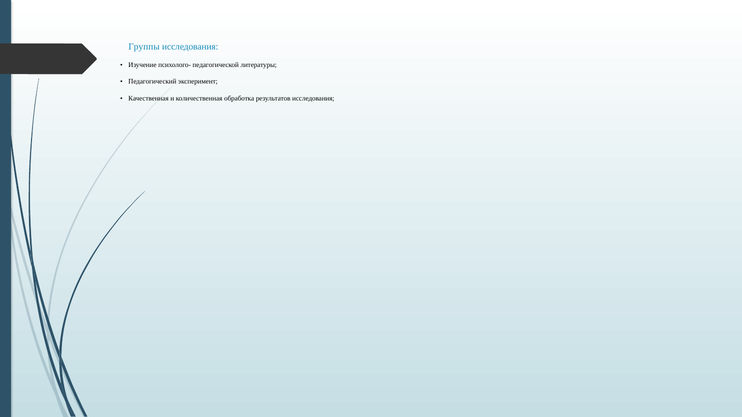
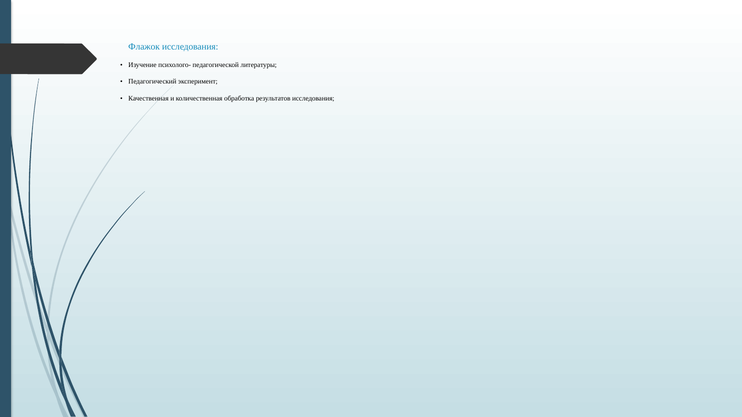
Группы: Группы -> Флажок (144, 47)
